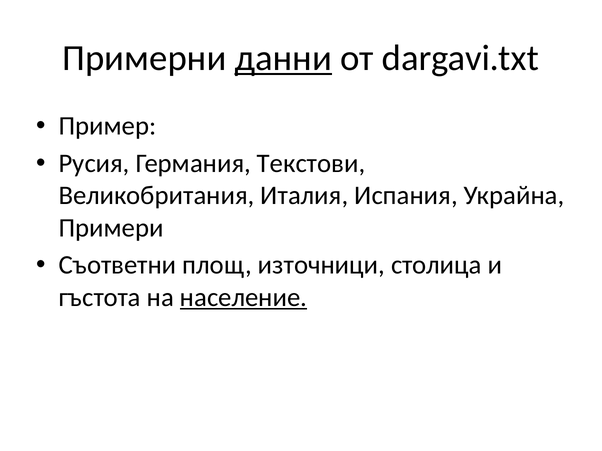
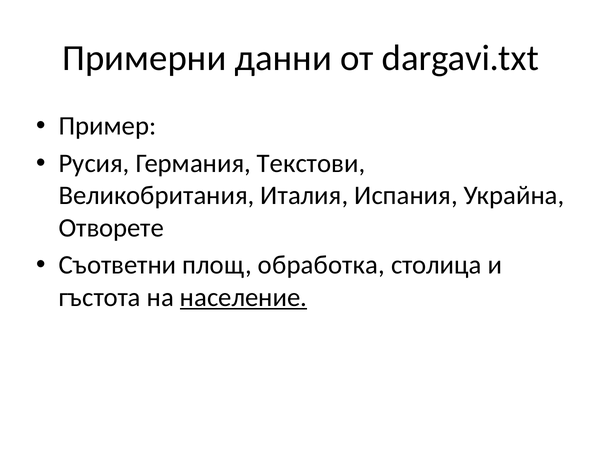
данни underline: present -> none (283, 58)
Примери: Примери -> Отворете (111, 228)
източници: източници -> обработка (321, 265)
